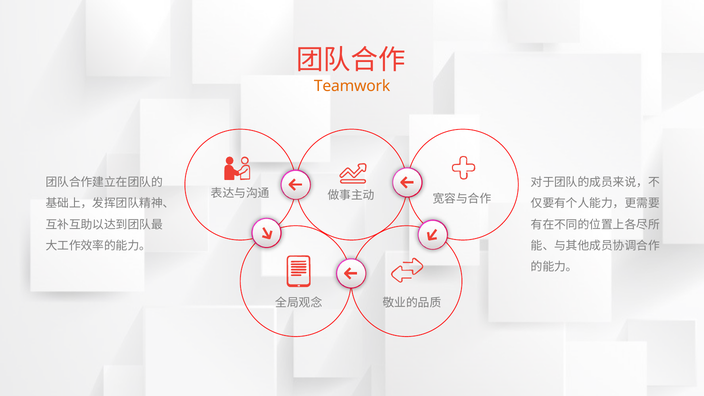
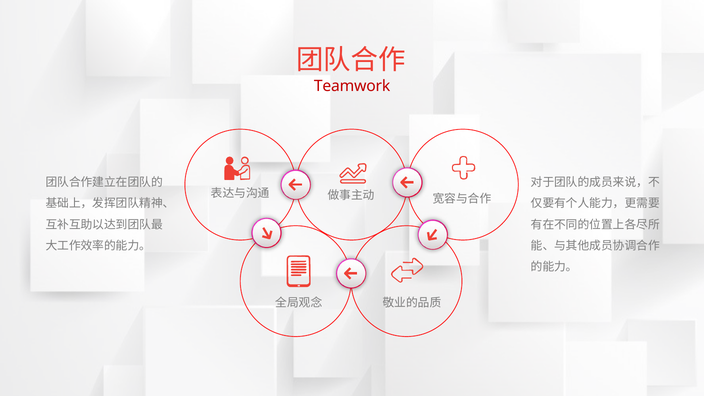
Teamwork colour: orange -> red (352, 86)
